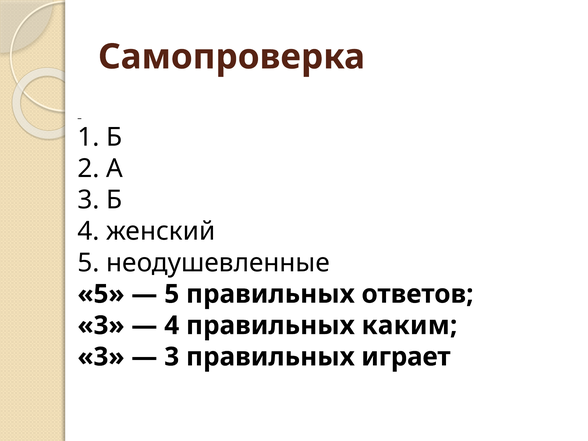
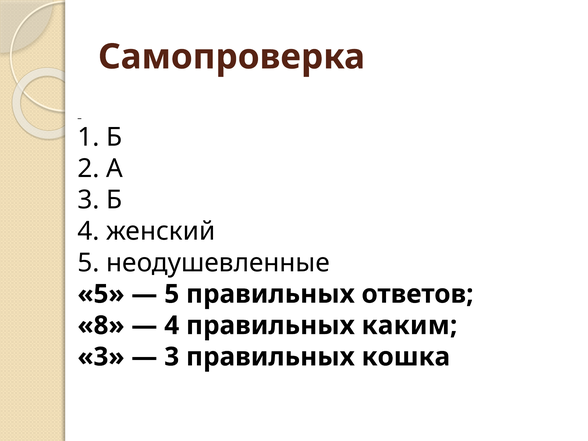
3: 3 -> 8 (101, 325)
играет: играет -> кошка (406, 357)
